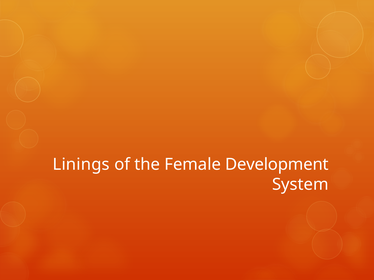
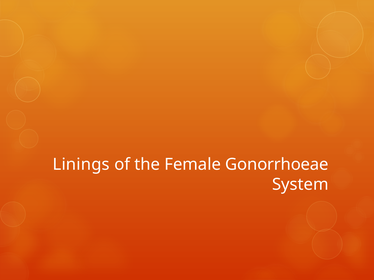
Development: Development -> Gonorrhoeae (277, 165)
